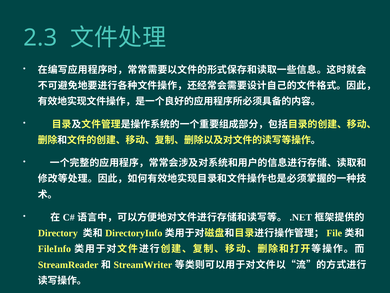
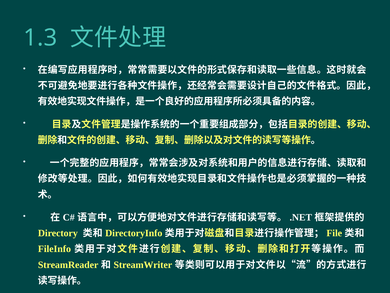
2.3: 2.3 -> 1.3 (40, 38)
